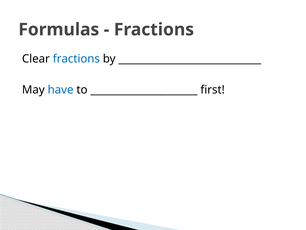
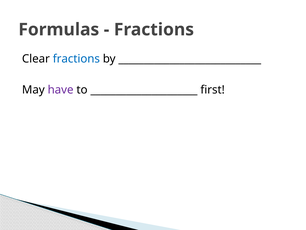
have colour: blue -> purple (61, 90)
